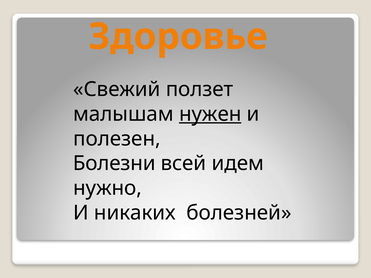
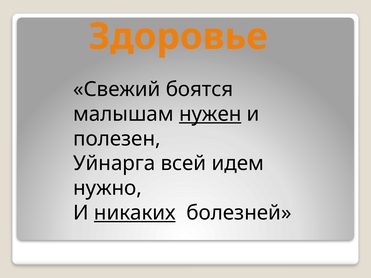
ползет: ползет -> боятся (200, 89)
Болезни: Болезни -> Уйнарга (114, 164)
никаких underline: none -> present (135, 213)
